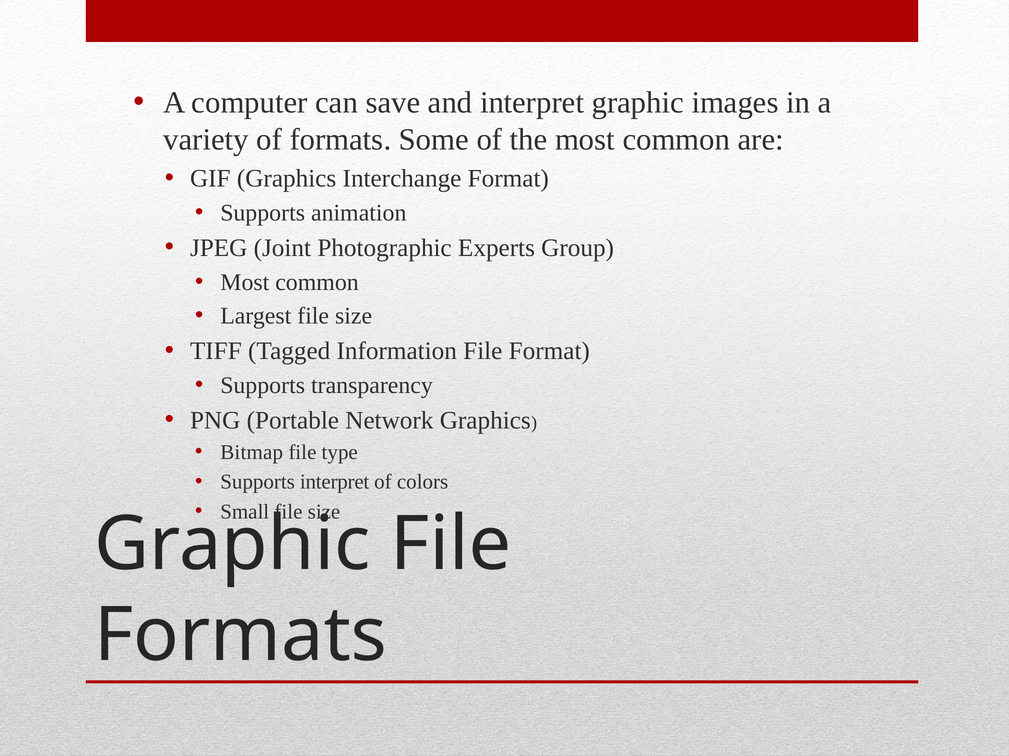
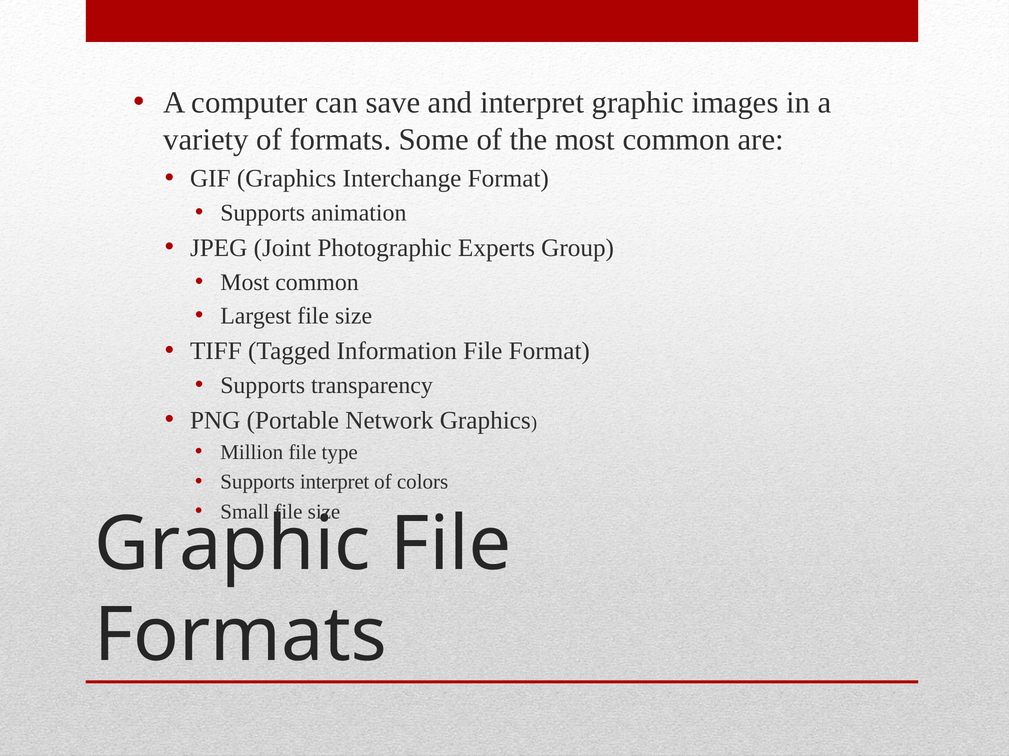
Bitmap: Bitmap -> Million (252, 453)
